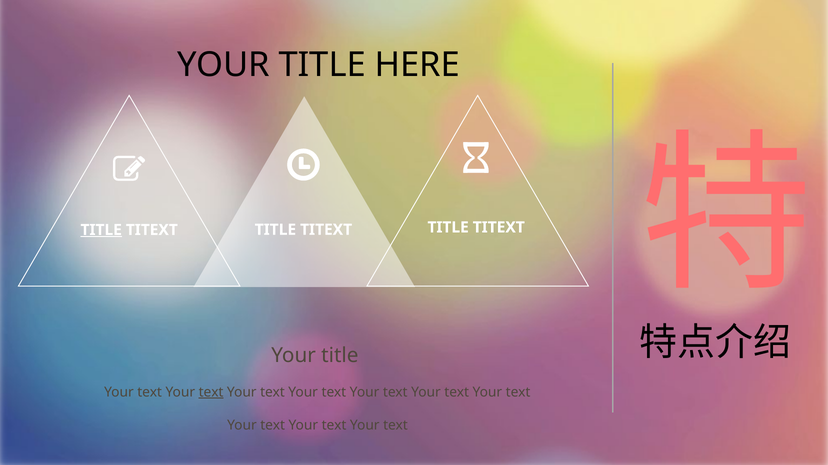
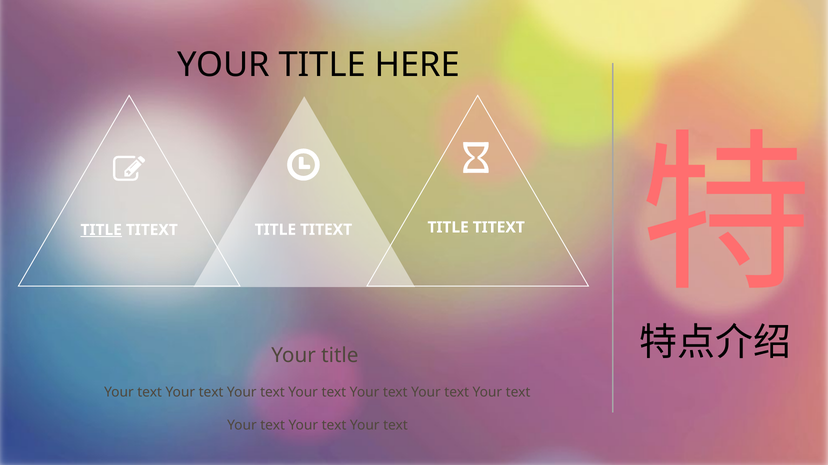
text underline: present -> none (211, 393)
